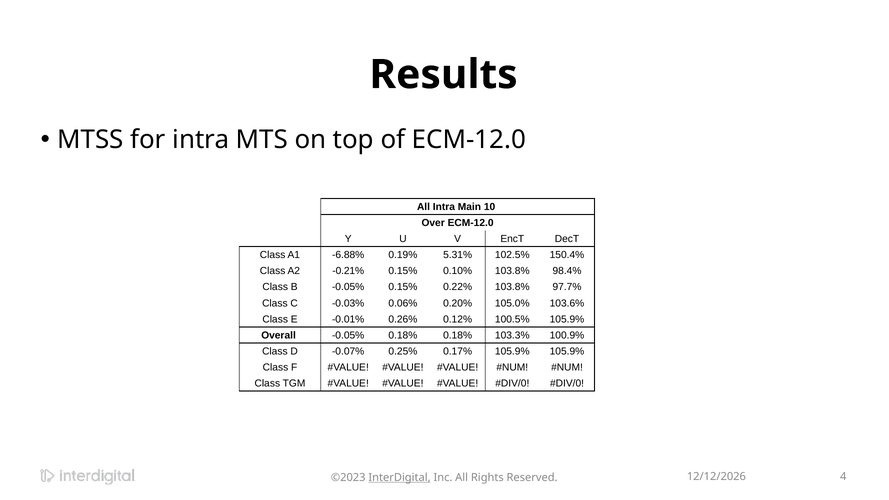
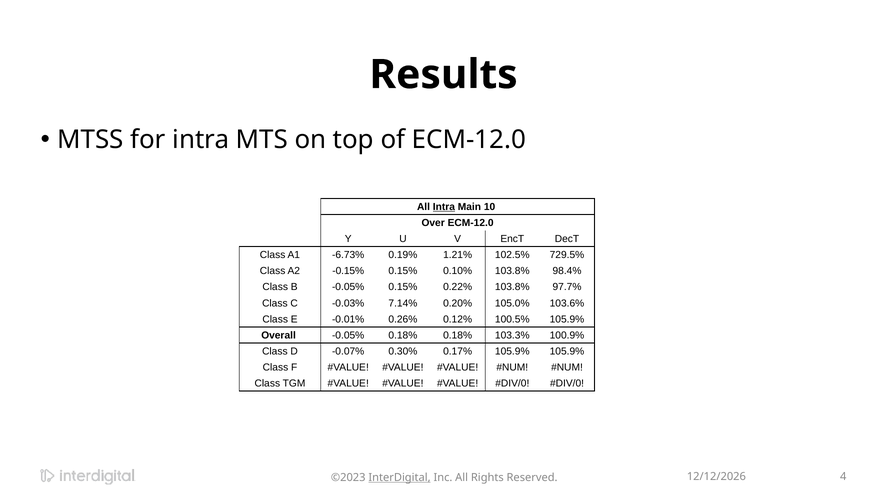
Intra underline: none -> present (444, 207)
-6.88%: -6.88% -> -6.73% (348, 255)
5.31%: 5.31% -> 1.21% (458, 255)
150.4%: 150.4% -> 729.5% (567, 255)
-0.21%: -0.21% -> -0.15% (348, 271)
0.06%: 0.06% -> 7.14% (403, 303)
0.25%: 0.25% -> 0.30% (403, 351)
